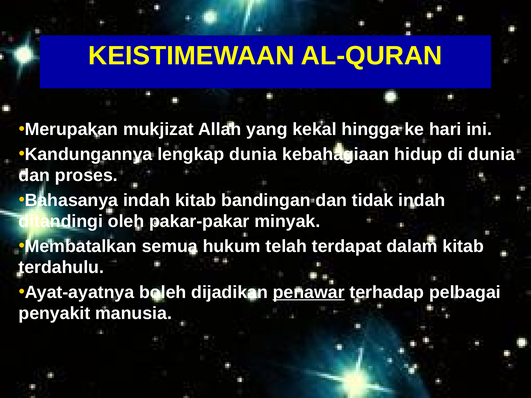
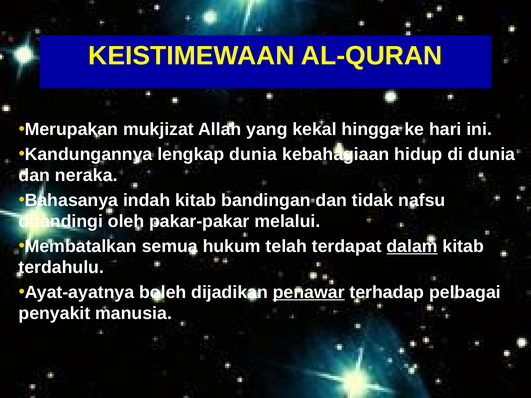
proses: proses -> neraka (86, 176)
tidak indah: indah -> nafsu (422, 200)
minyak: minyak -> melalui (287, 222)
dalam underline: none -> present (412, 246)
